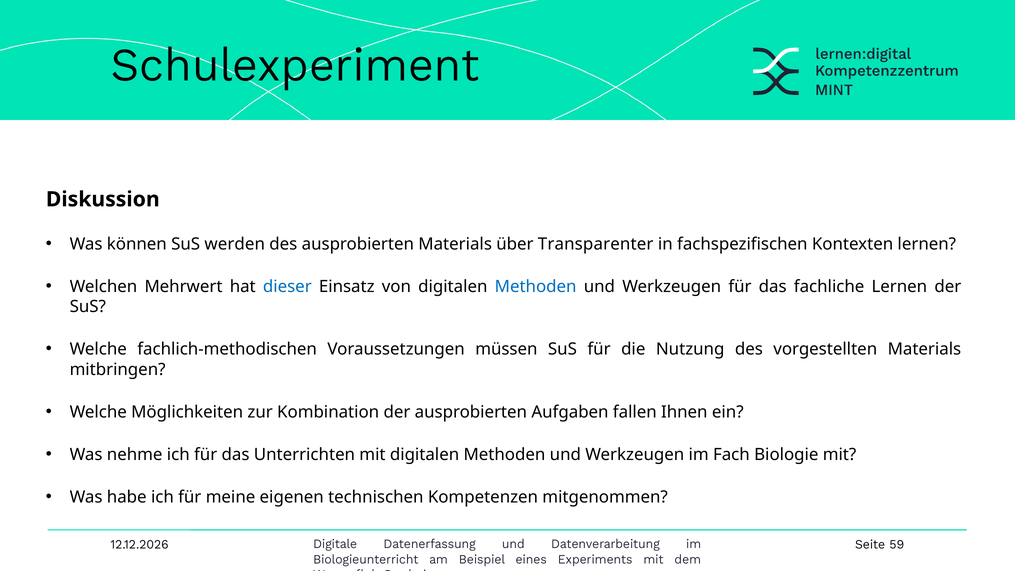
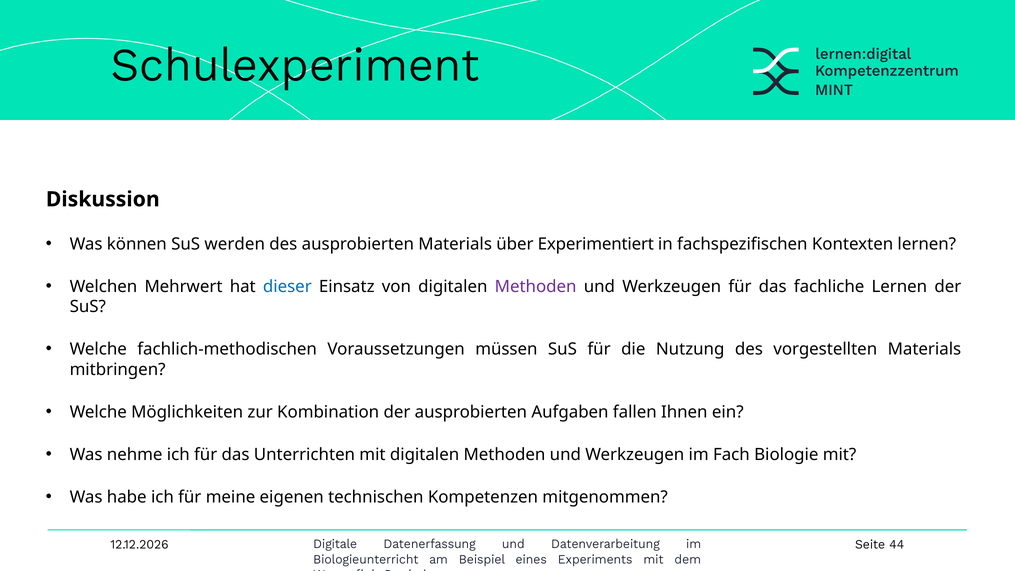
Transparenter: Transparenter -> Experimentiert (596, 244)
Methoden colour: blue -> purple (536, 287)
59: 59 -> 44 (897, 545)
